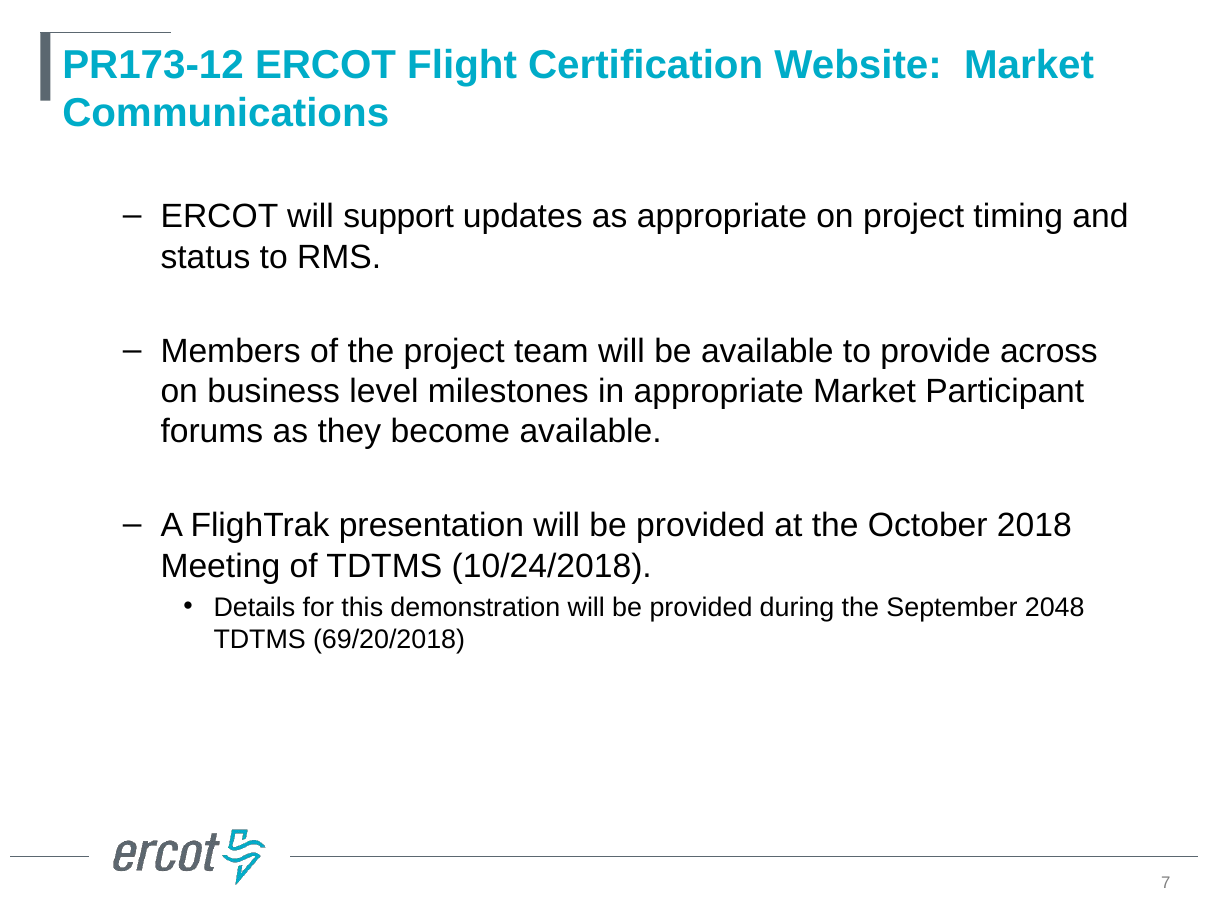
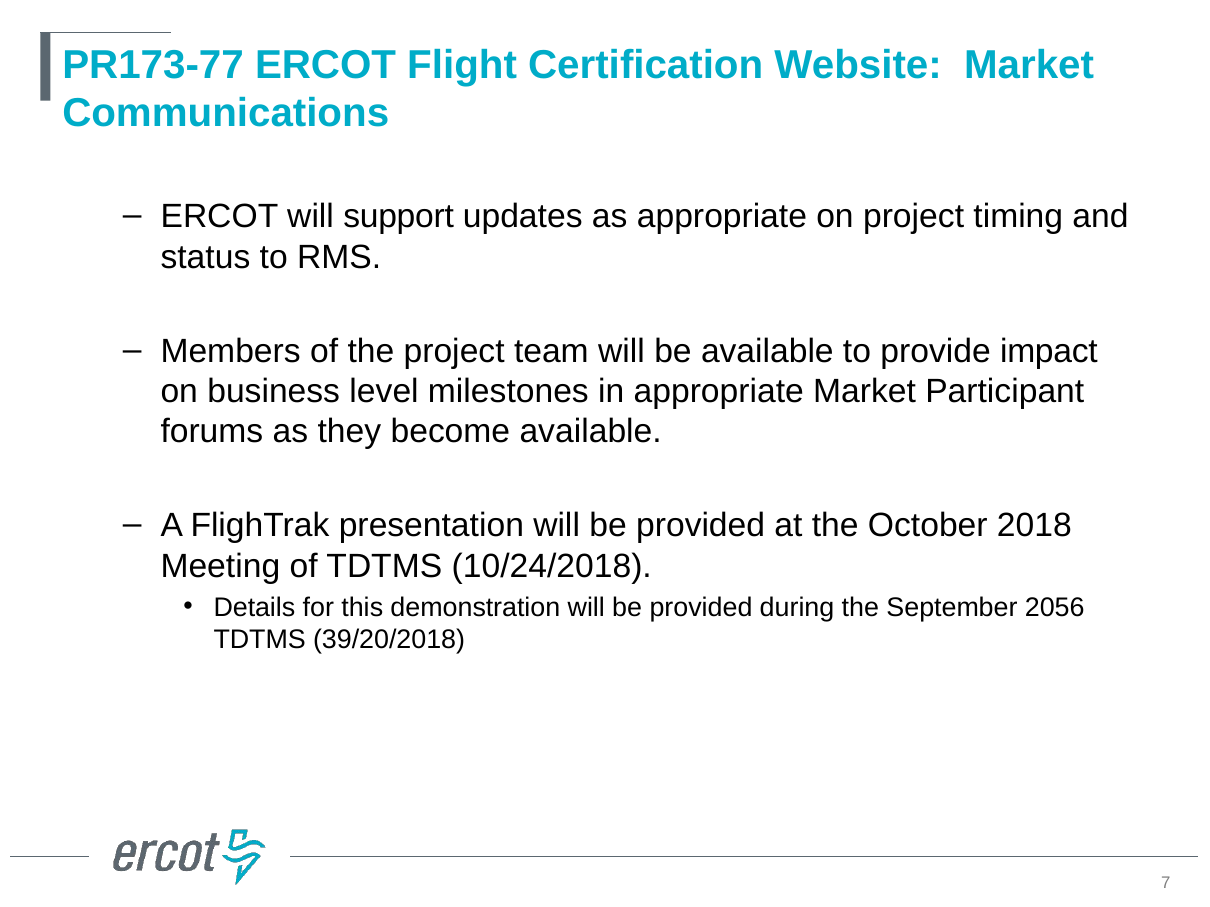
PR173-12: PR173-12 -> PR173-77 (153, 65)
across: across -> impact (1049, 351)
2048: 2048 -> 2056 (1055, 608)
69/20/2018: 69/20/2018 -> 39/20/2018 (389, 640)
